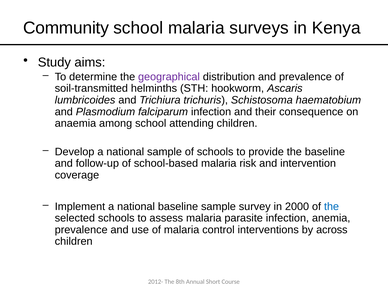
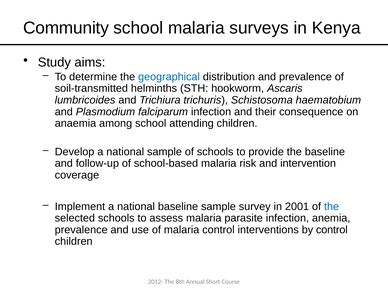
geographical colour: purple -> blue (169, 77)
2000: 2000 -> 2001 (297, 206)
by across: across -> control (332, 230)
